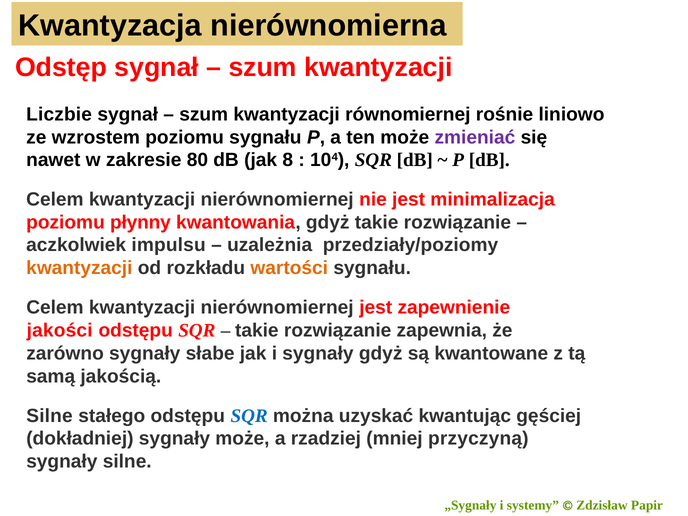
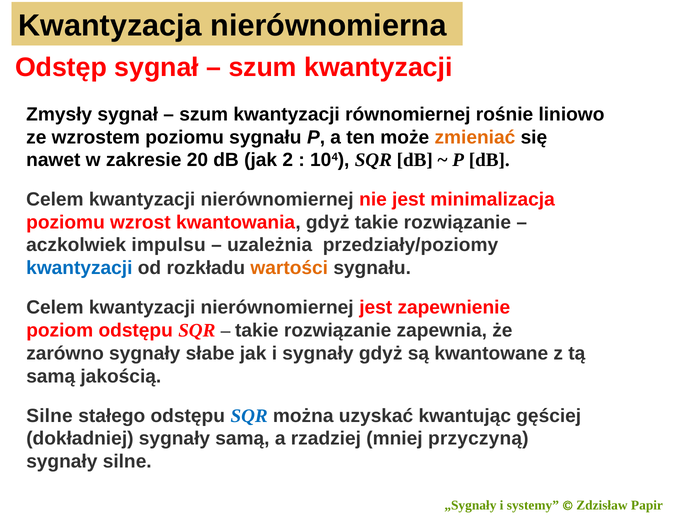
Liczbie: Liczbie -> Zmysły (59, 114)
zmieniać colour: purple -> orange (475, 137)
80: 80 -> 20 (197, 160)
8: 8 -> 2 (288, 160)
płynny: płynny -> wzrost (140, 222)
kwantyzacji colour: orange -> blue (79, 268)
jakości: jakości -> poziom (60, 330)
sygnały może: może -> samą (242, 439)
